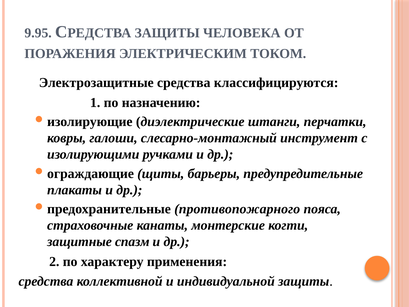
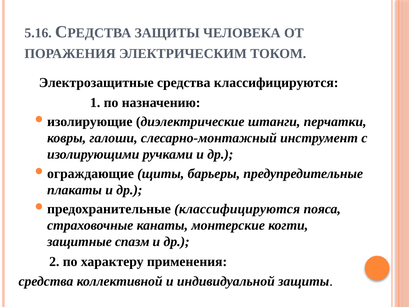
9.95: 9.95 -> 5.16 (38, 33)
противопожарного: противопожарного -> классифицируются (237, 209)
